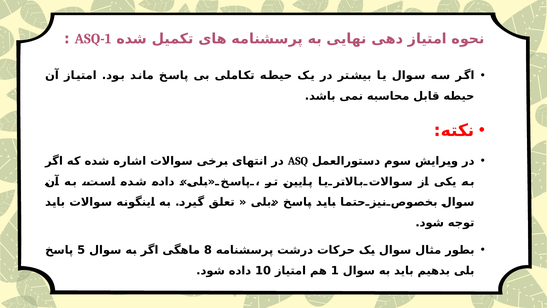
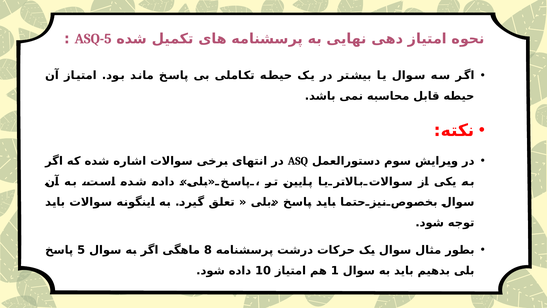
ASQ-1: ASQ-1 -> ASQ-5 (93, 39)
